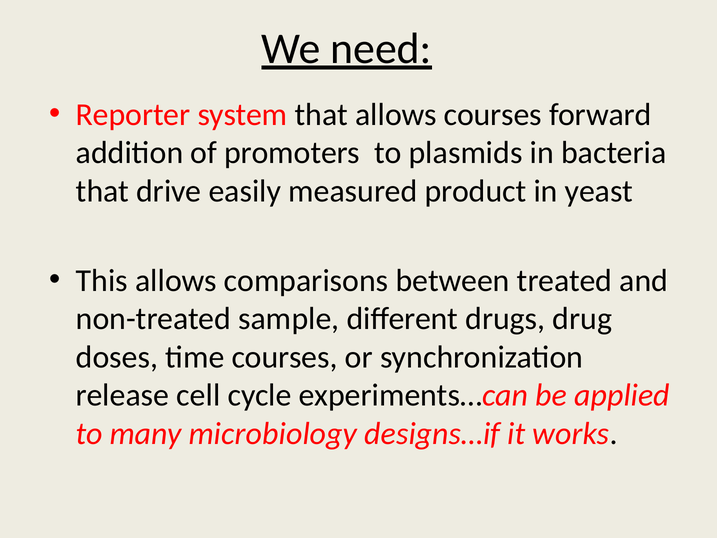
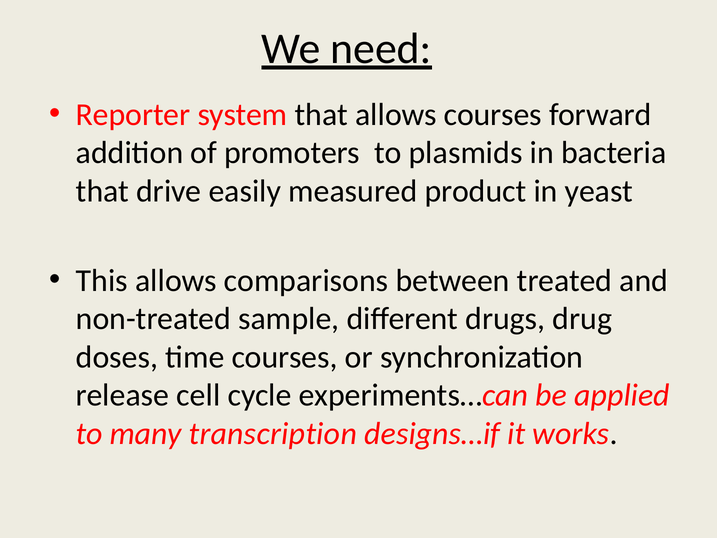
microbiology: microbiology -> transcription (273, 434)
